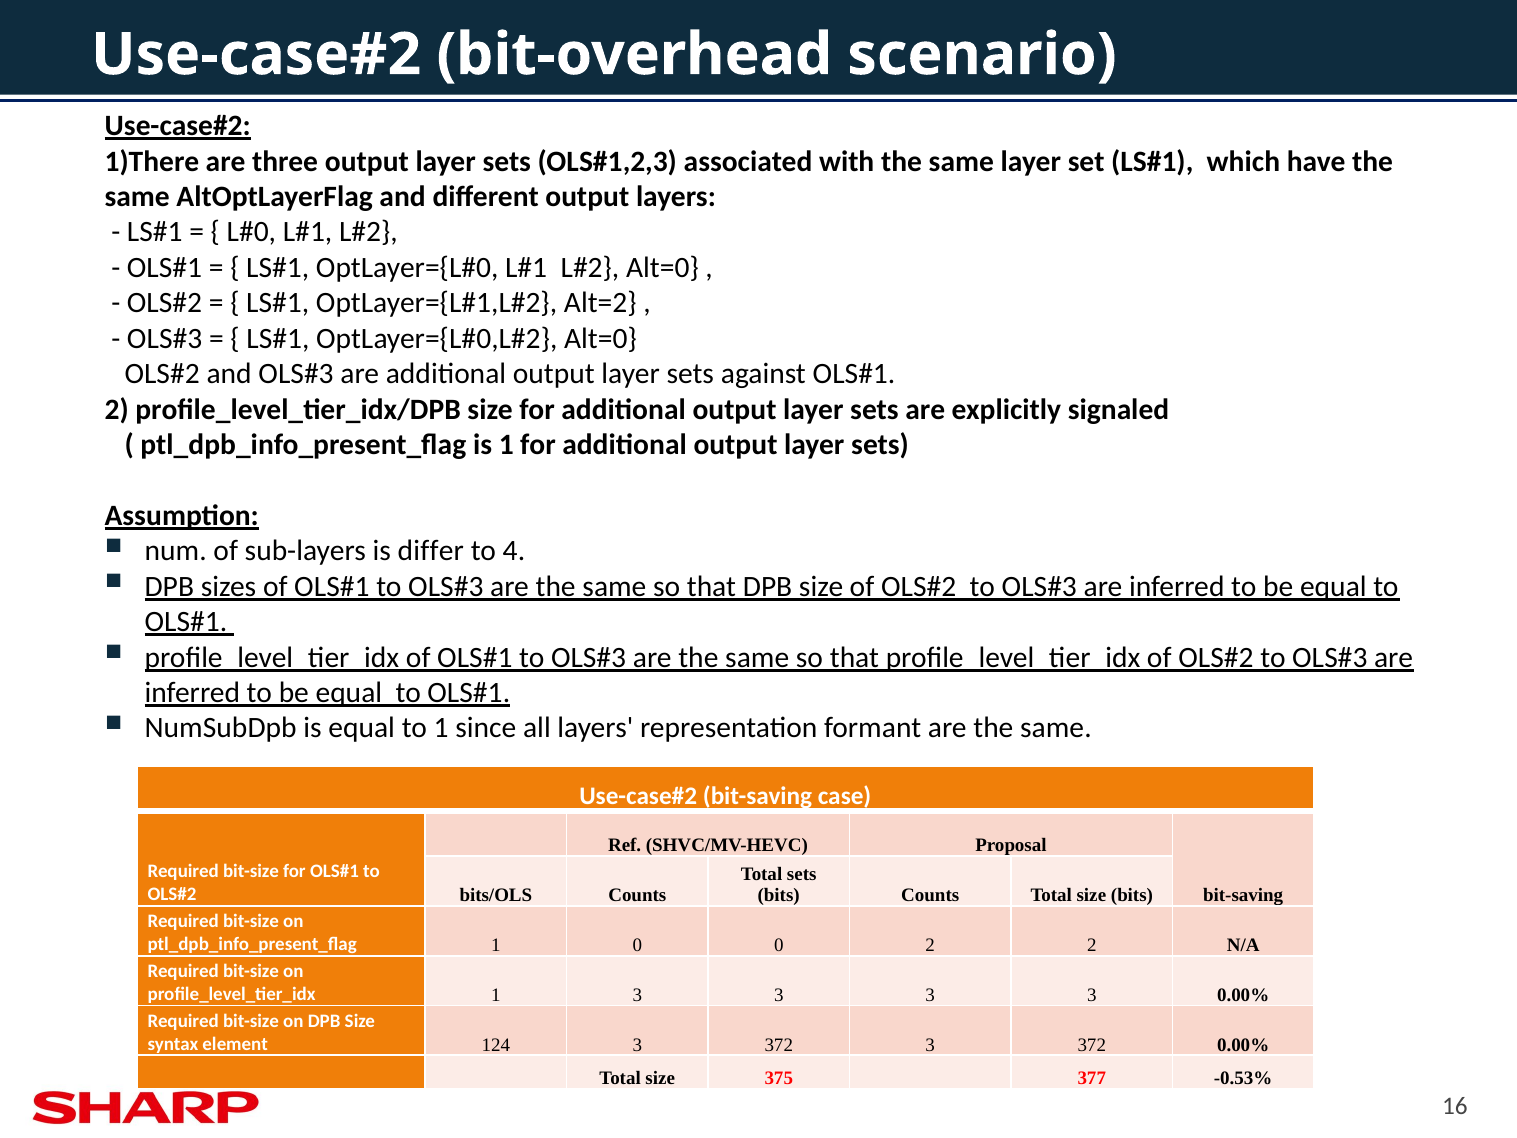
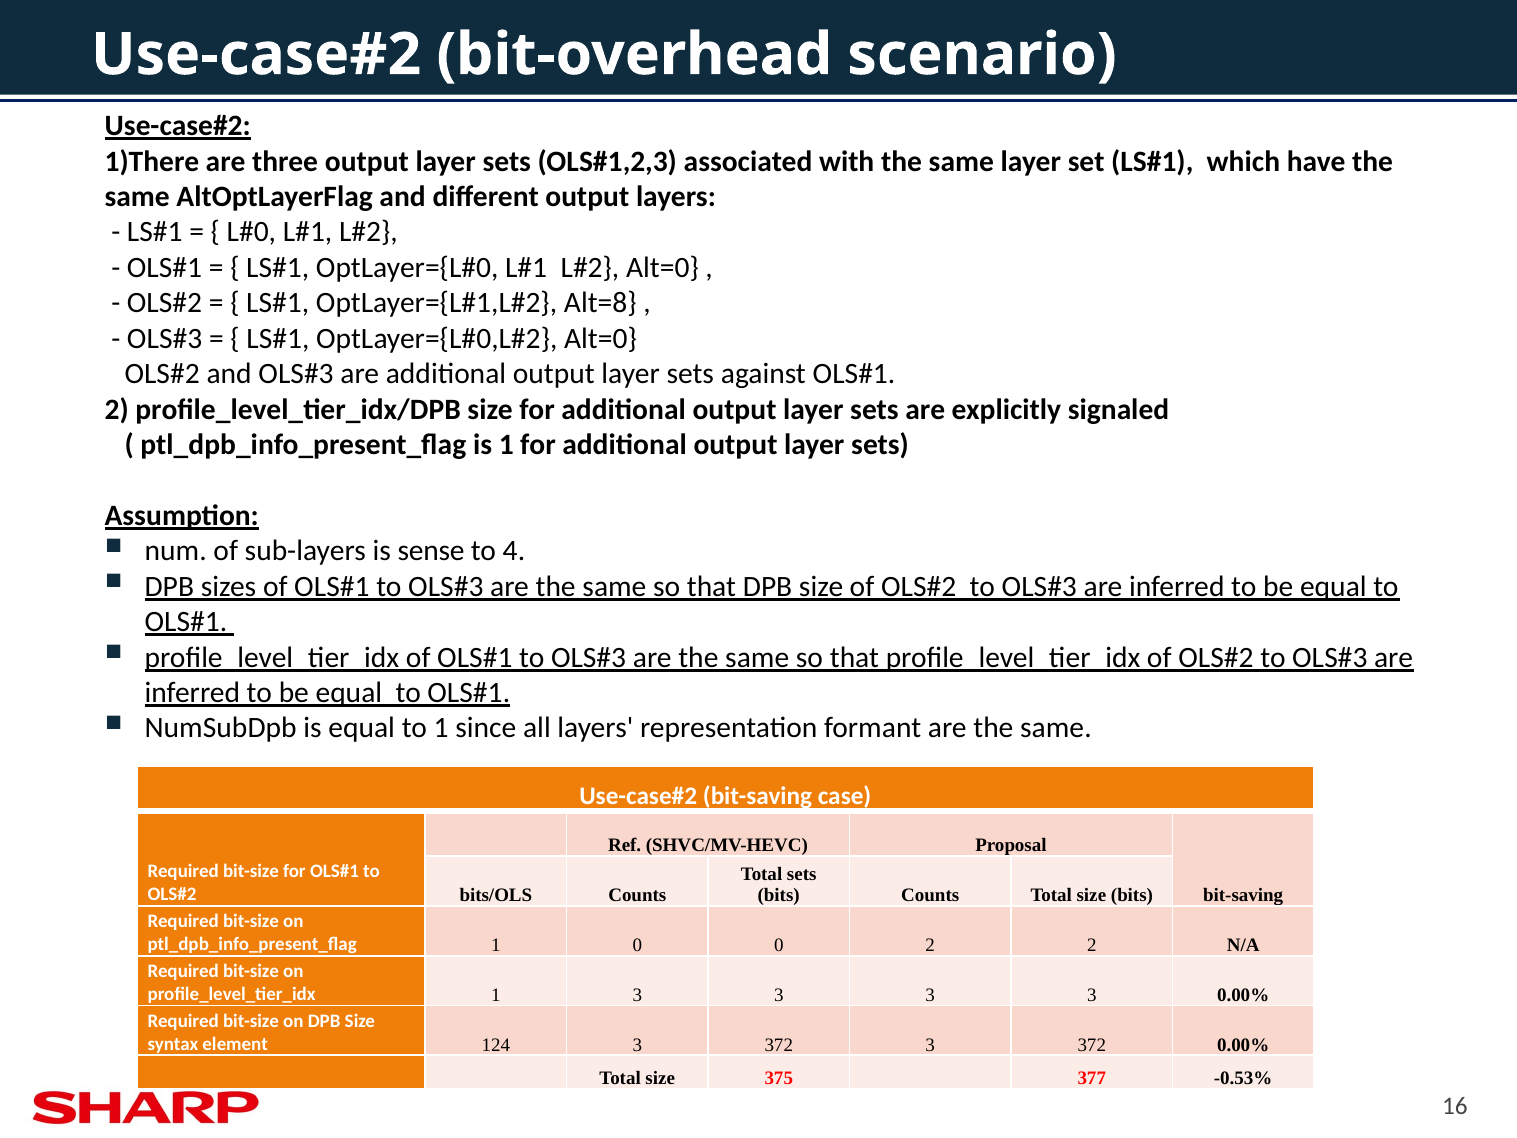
Alt=2: Alt=2 -> Alt=8 (600, 303)
differ: differ -> sense (431, 551)
